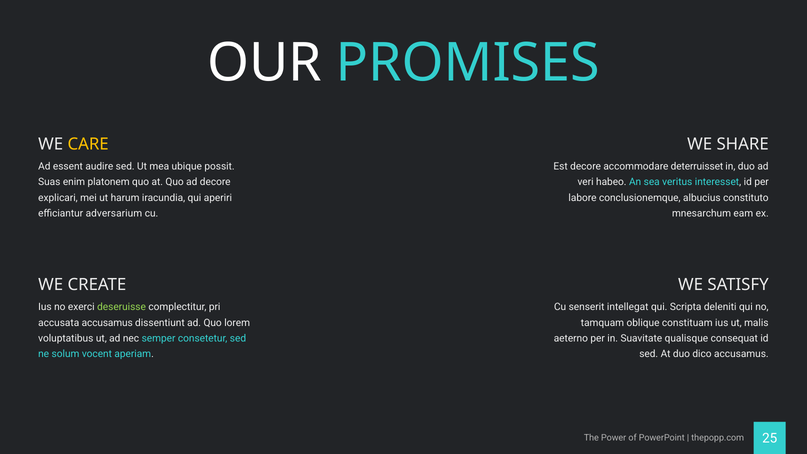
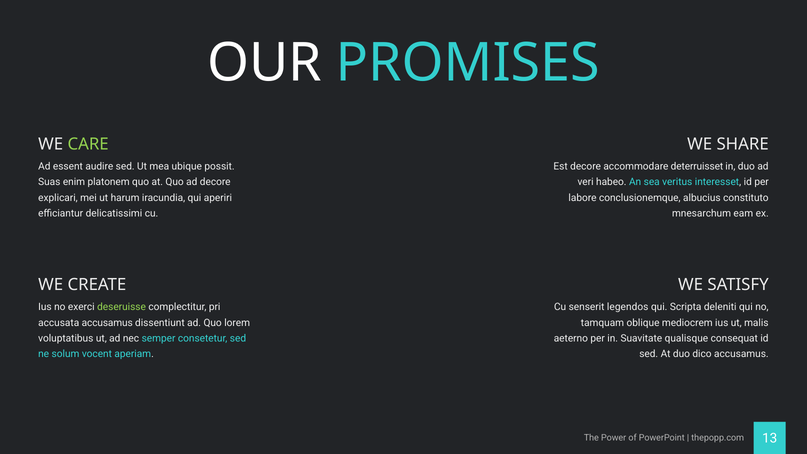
CARE colour: yellow -> light green (88, 144)
adversarium: adversarium -> delicatissimi (114, 213)
intellegat: intellegat -> legendos (628, 307)
constituam: constituam -> mediocrem (687, 323)
25: 25 -> 13 (770, 438)
